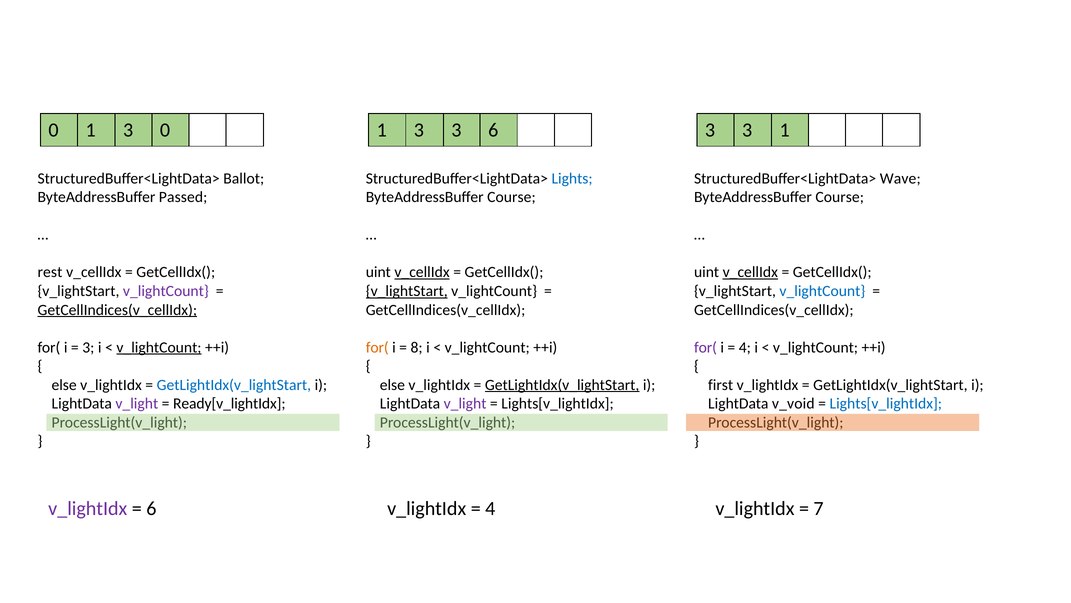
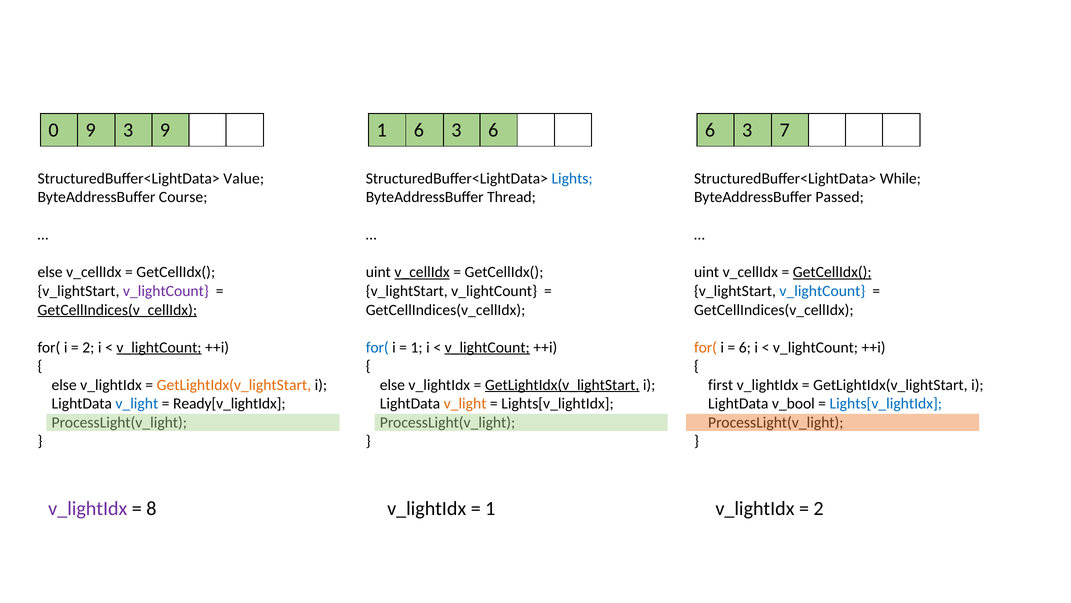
1: 1 -> 9 (91, 130)
3 0: 0 -> 9 (165, 130)
3: 3 -> 6 (419, 130)
6 3: 3 -> 6 (710, 130)
3 1: 1 -> 7 (785, 130)
Ballot: Ballot -> Value (244, 178)
Wave: Wave -> While (900, 178)
Passed: Passed -> Course (183, 197)
Course: Course -> Thread (511, 197)
Course: Course -> Passed (840, 197)
rest: rest -> else (50, 272)
v_cellIdx underline: present -> none (750, 272)
GetCellIdx( underline: none -> present (832, 272)
v_lightStart underline: present -> none (407, 291)
3: 3 -> 2 (88, 347)
for( colour: orange -> blue (377, 347)
8: 8 -> 1 (417, 347)
v_lightCount underline: none -> present (487, 347)
for( colour: purple -> orange (705, 347)
4: 4 -> 6 (745, 347)
GetLightIdx(v_lightStart colour: blue -> orange (234, 385)
v_light colour: purple -> blue (137, 403)
v_light colour: purple -> orange (465, 403)
v_void: v_void -> v_bool (793, 403)
6: 6 -> 8 (151, 508)
4: 4 -> 1 (490, 508)
7: 7 -> 2 (819, 508)
